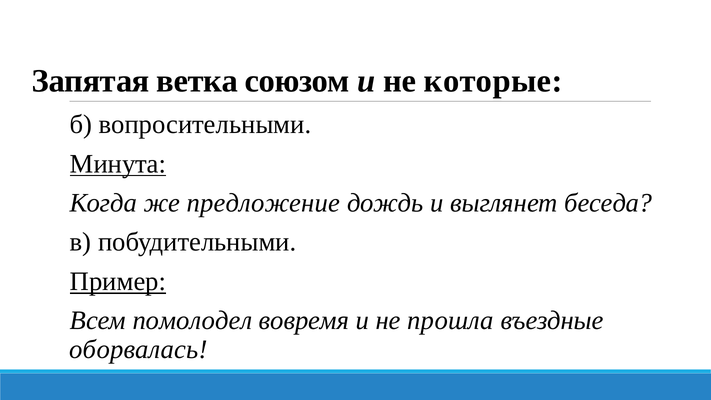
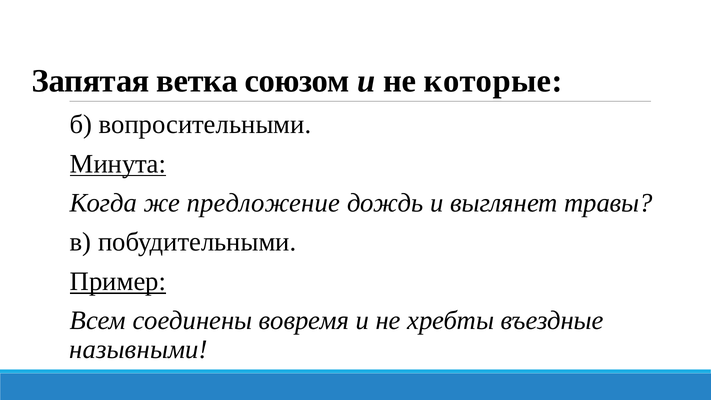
беседа: беседа -> травы (608, 203)
помолодел: помолодел -> соединены (192, 320)
прошла: прошла -> хребты (451, 320)
оборвалась: оборвалась -> назывными (139, 349)
